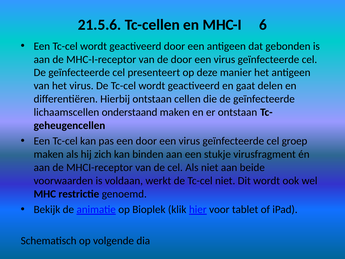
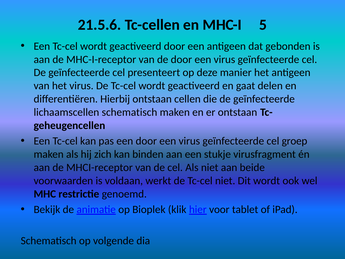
6: 6 -> 5 (263, 25)
lichaamscellen onderstaand: onderstaand -> schematisch (129, 112)
